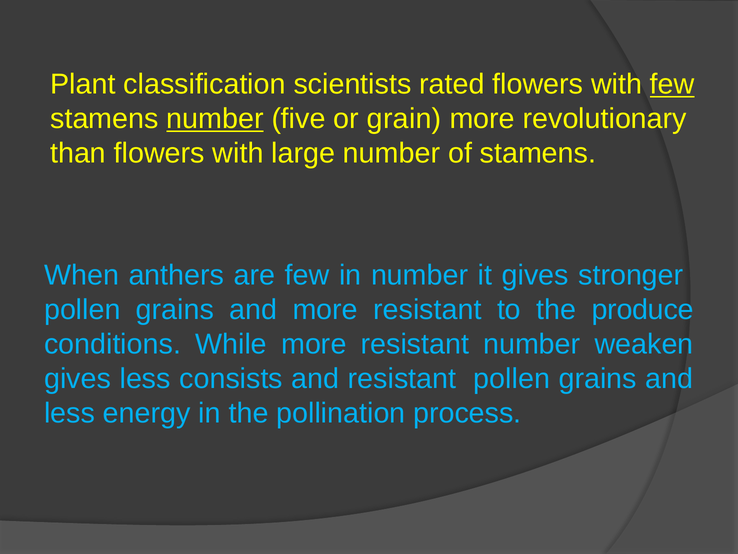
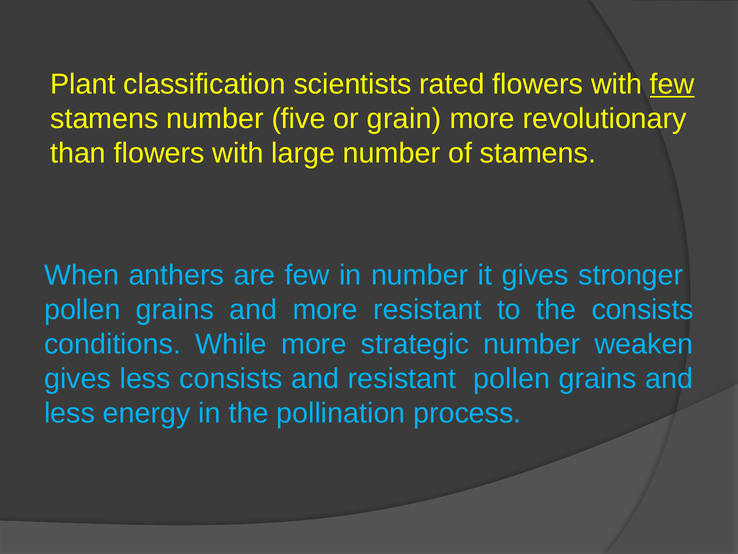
number underline: present -> none (215, 119)
the produce: produce -> consists (643, 309)
While more resistant: resistant -> strategic (415, 344)
